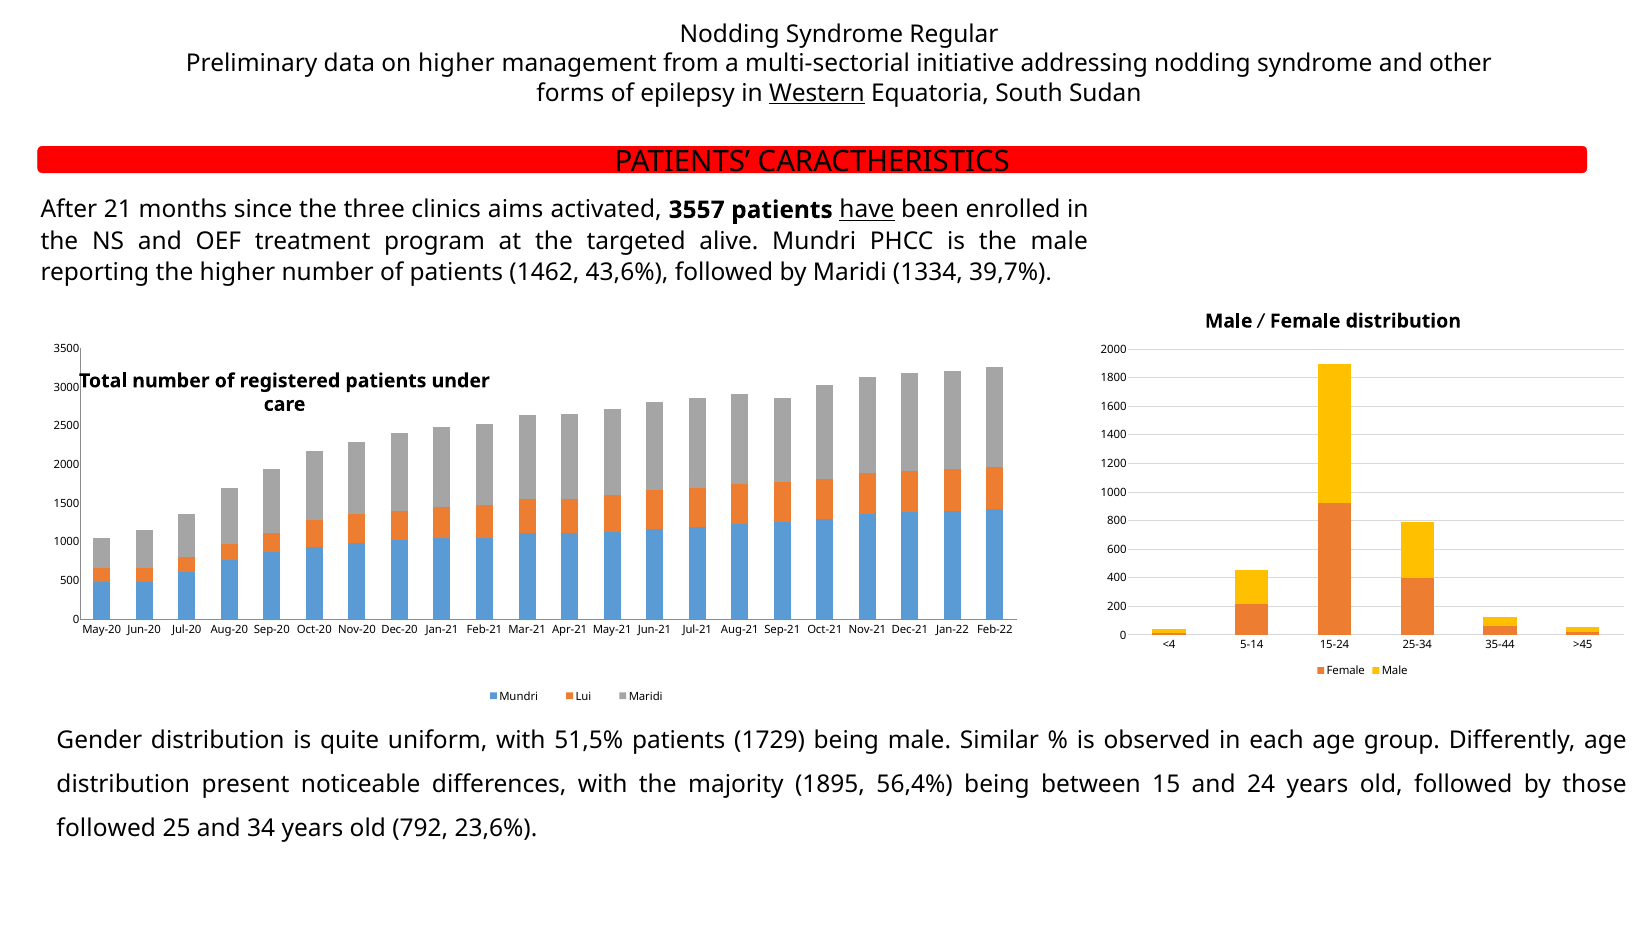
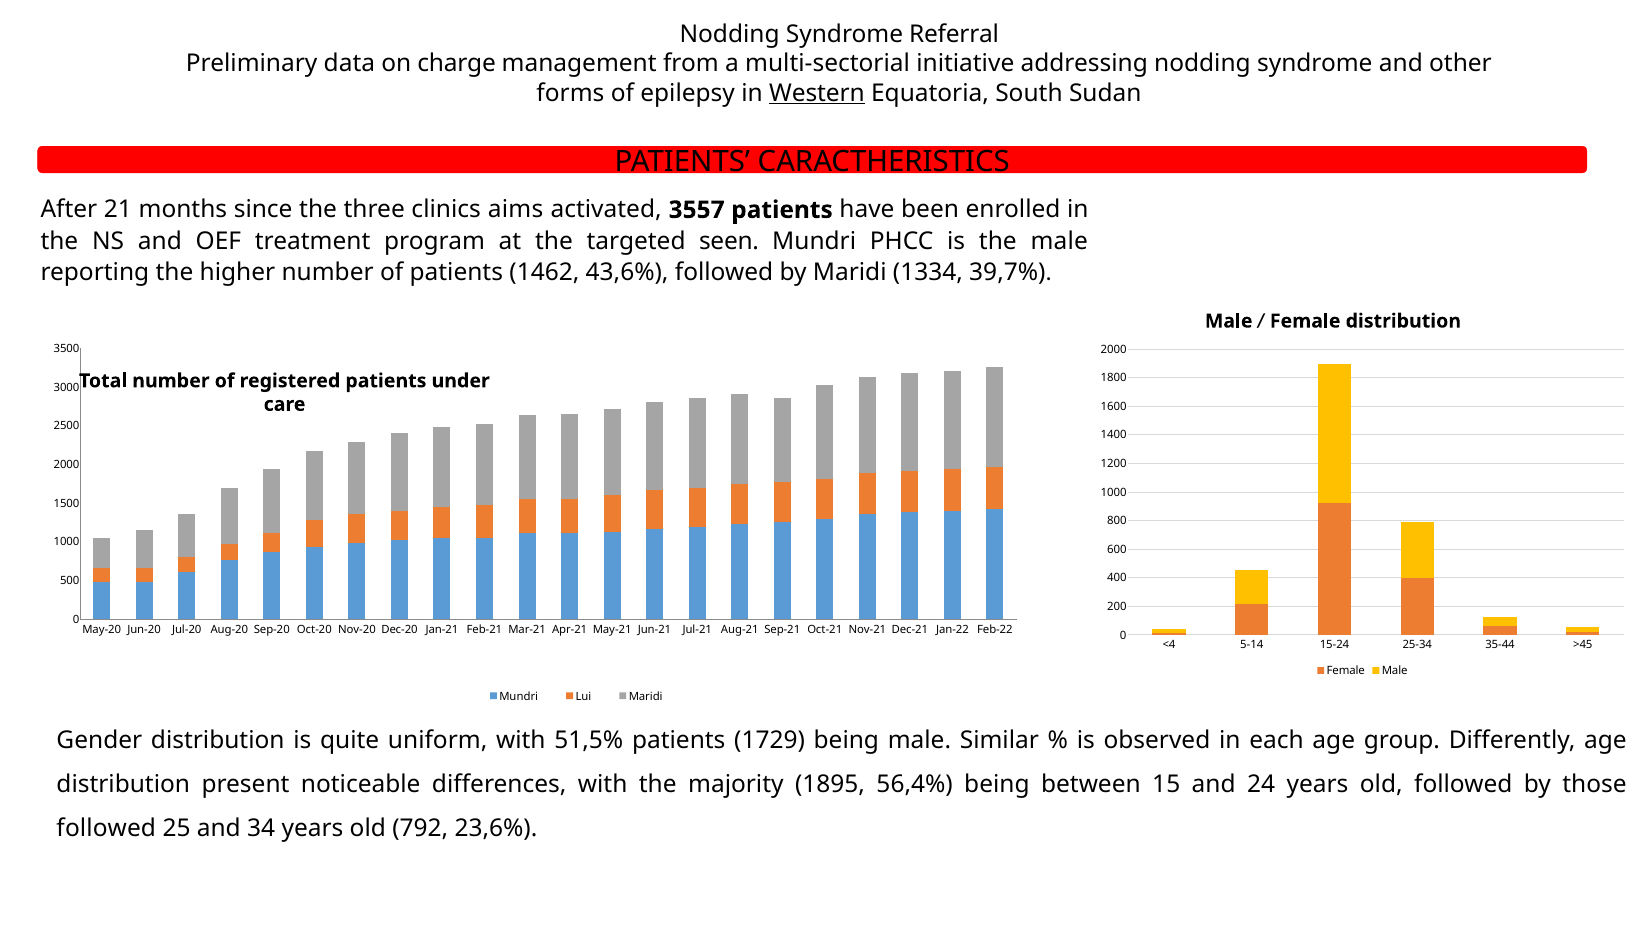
Regular: Regular -> Referral (954, 34)
on higher: higher -> charge (457, 64)
have underline: present -> none (867, 210)
alive: alive -> seen (729, 241)
